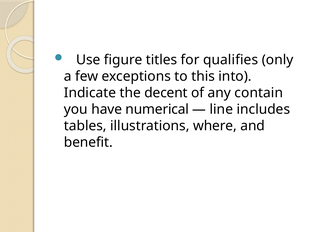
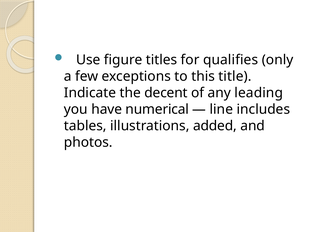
into: into -> title (235, 76)
contain: contain -> leading (259, 93)
where: where -> added (215, 126)
benefit: benefit -> photos (88, 142)
